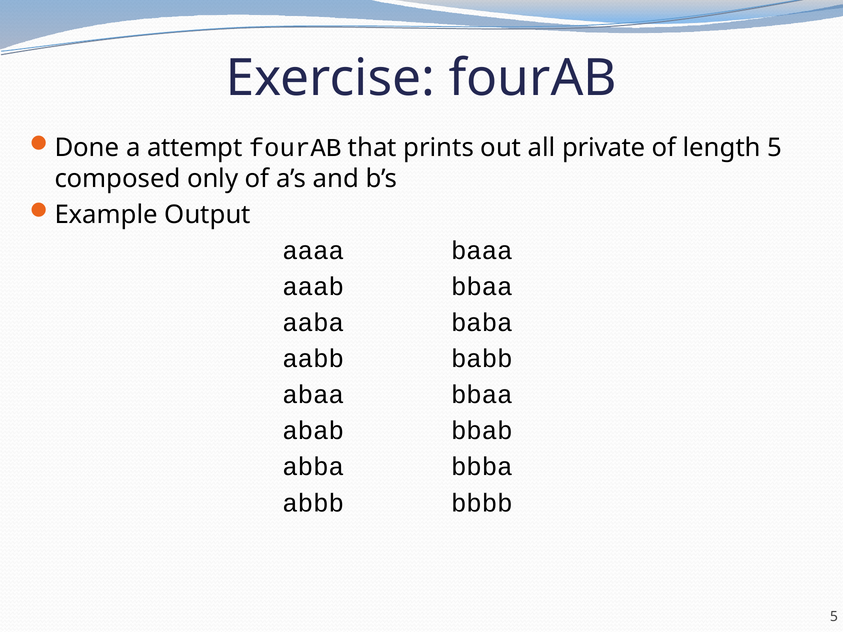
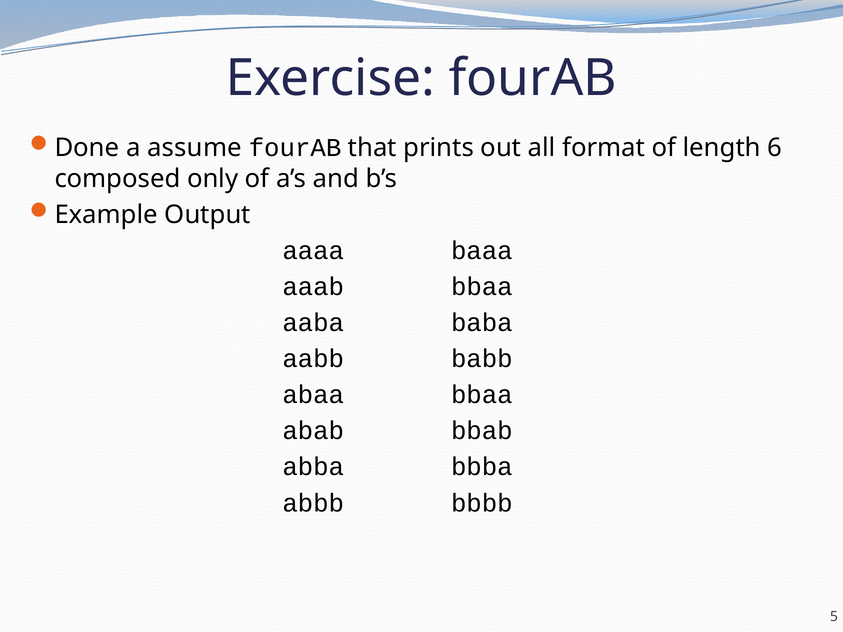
attempt: attempt -> assume (194, 148)
private: private -> format (604, 148)
length 5: 5 -> 6 (775, 148)
